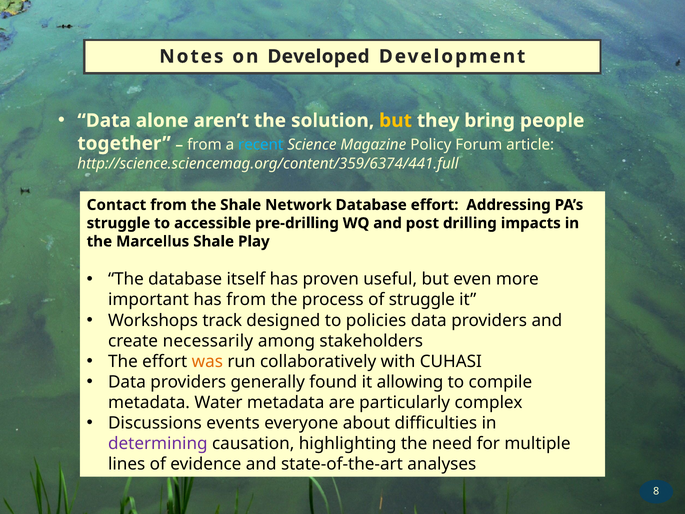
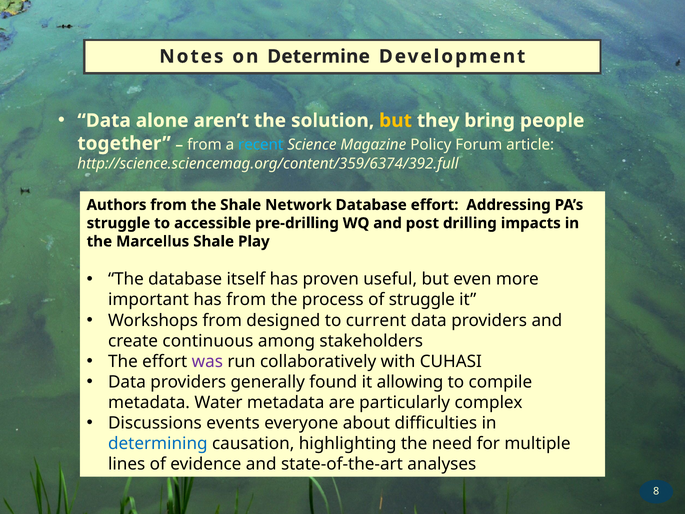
Developed: Developed -> Determine (319, 56)
http://science.sciencemag.org/content/359/6374/441.full: http://science.sciencemag.org/content/359/6374/441.full -> http://science.sciencemag.org/content/359/6374/392.full (268, 164)
Contact: Contact -> Authors (117, 205)
Workshops track: track -> from (222, 320)
policies: policies -> current (376, 320)
necessarily: necessarily -> continuous (208, 341)
was colour: orange -> purple (207, 361)
determining colour: purple -> blue (158, 444)
